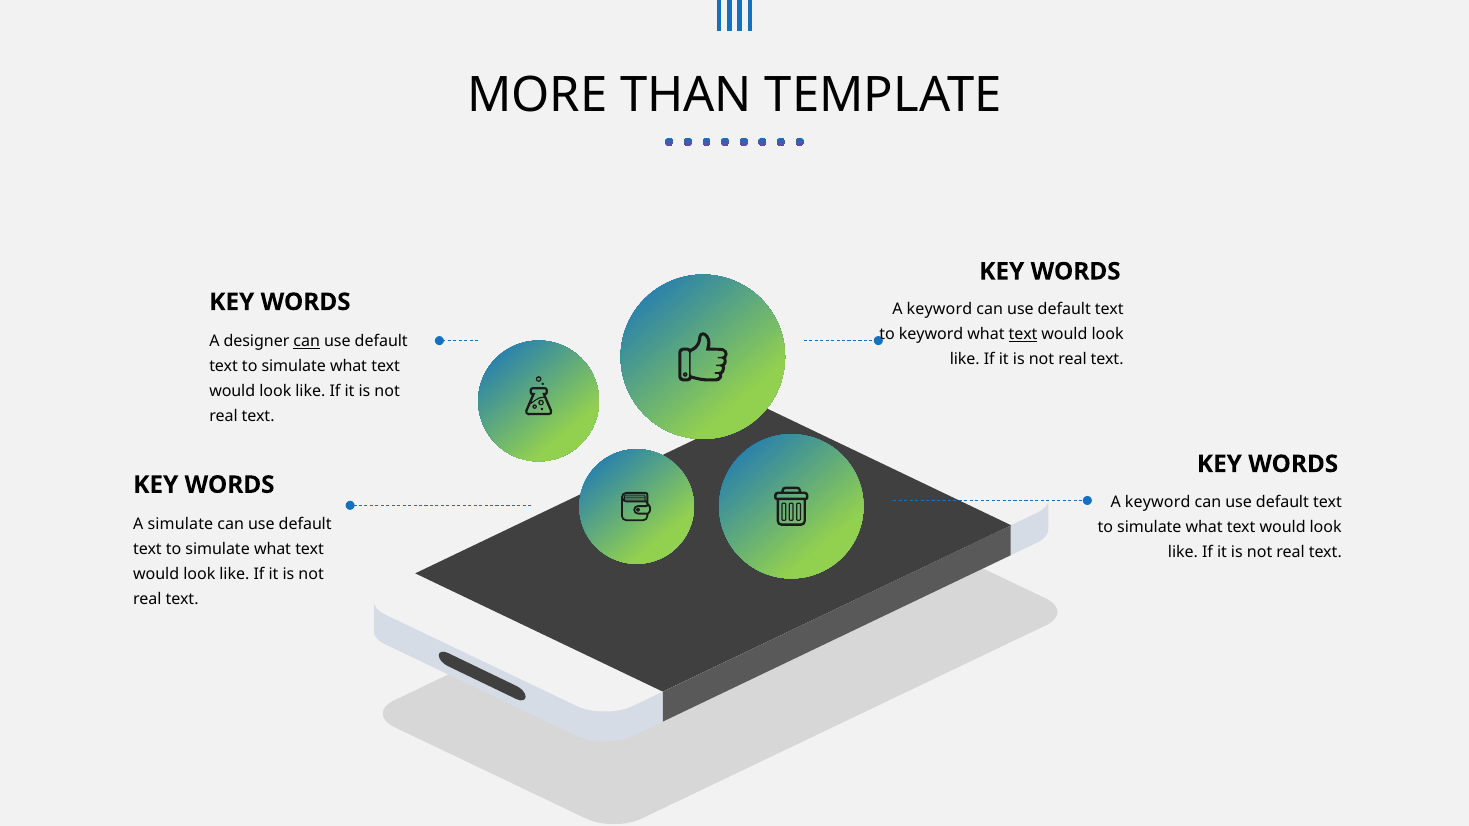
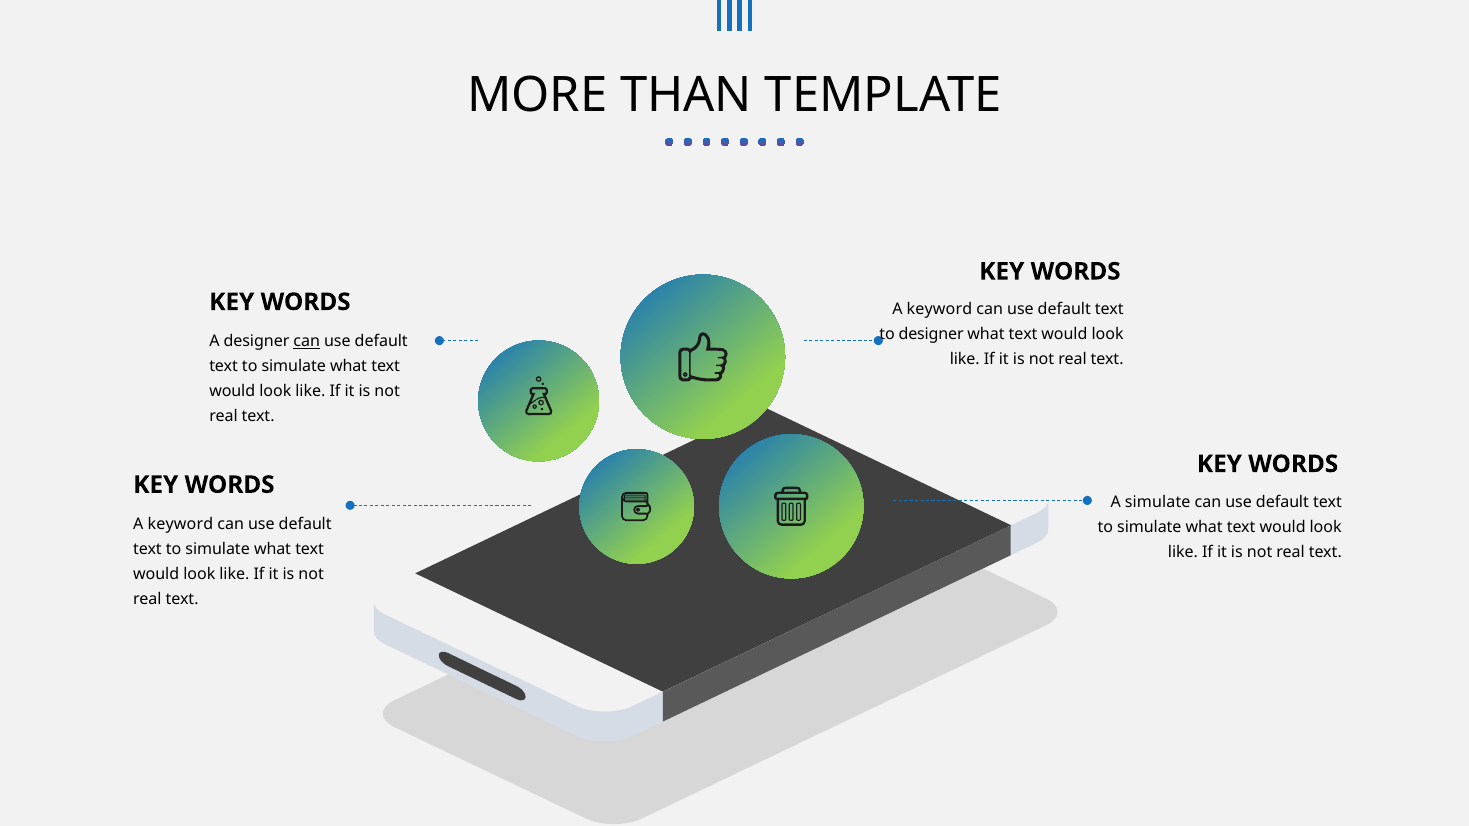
to keyword: keyword -> designer (931, 334)
text underline: present -> none (1023, 334)
keyword: keyword -> simulate (1158, 502)
simulate: simulate -> keyword (180, 524)
